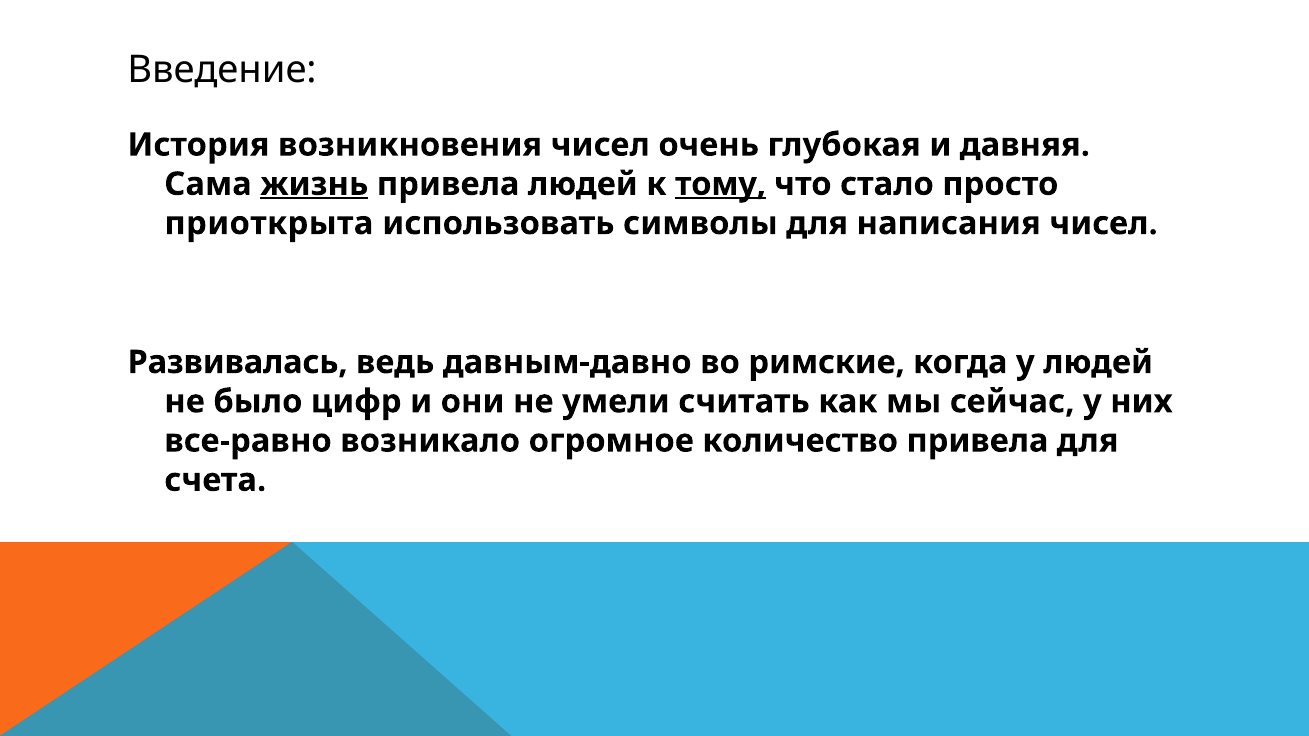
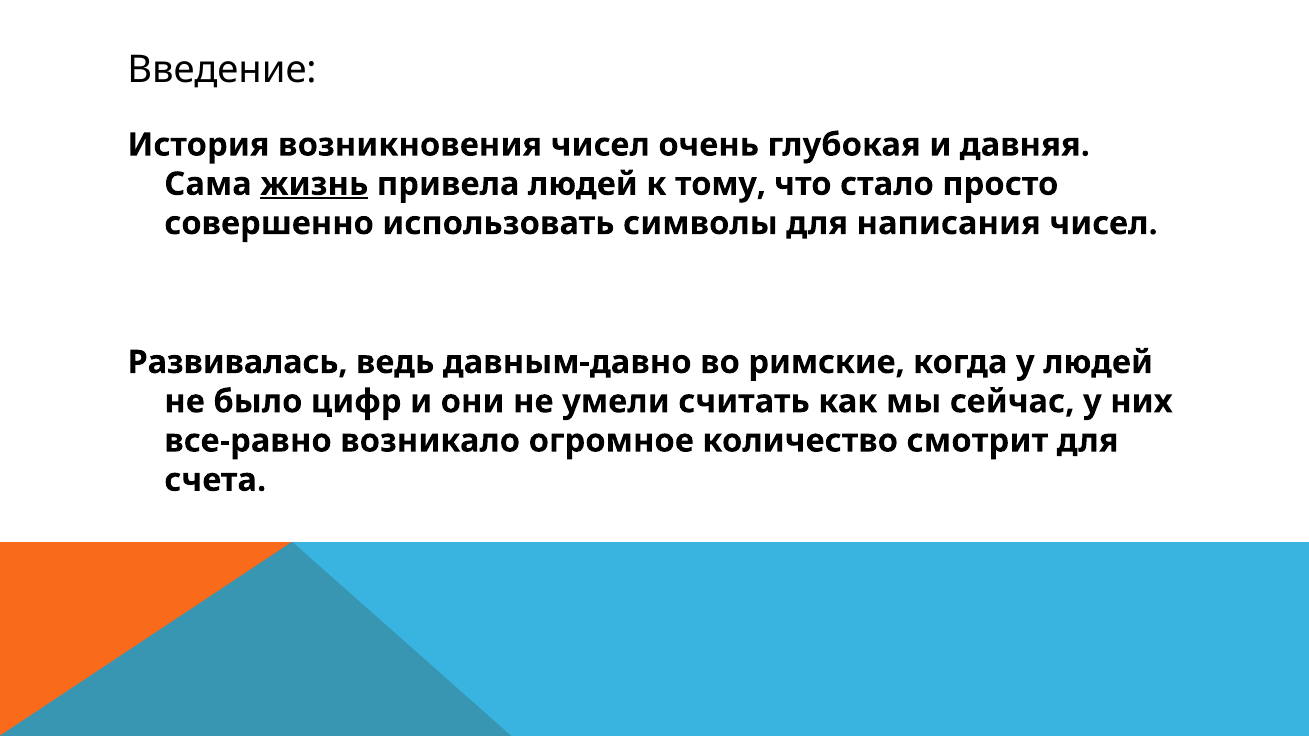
тому underline: present -> none (720, 184)
приоткрыта: приоткрыта -> совершенно (269, 223)
количество привела: привела -> смотрит (977, 441)
